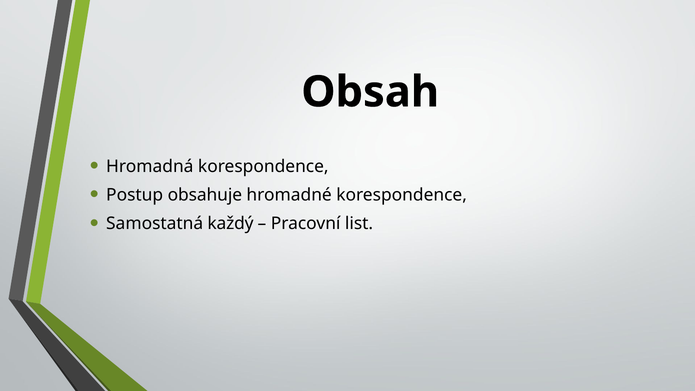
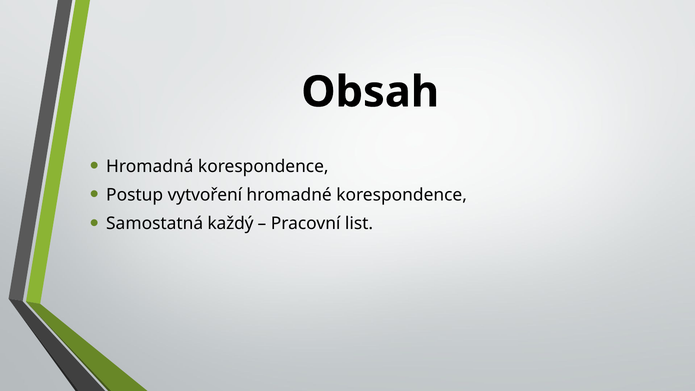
obsahuje: obsahuje -> vytvoření (205, 195)
